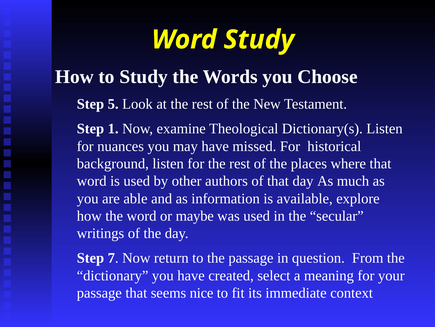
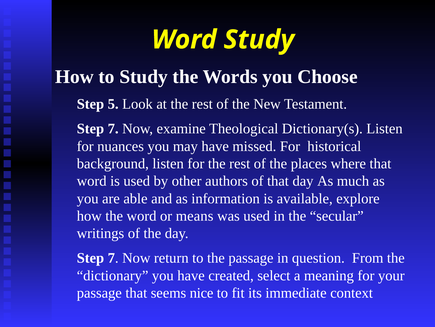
1: 1 -> 7 (113, 129)
maybe: maybe -> means (195, 216)
